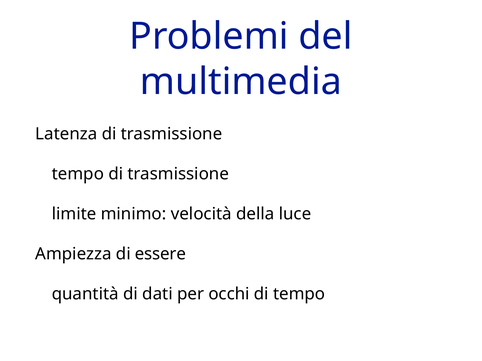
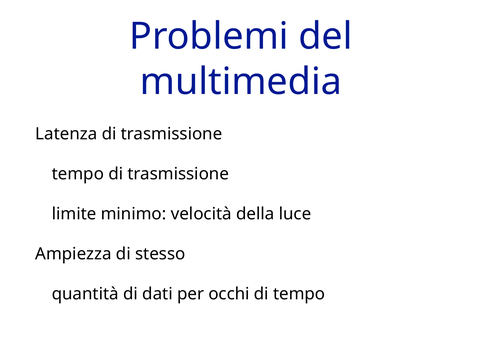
essere: essere -> stesso (160, 254)
